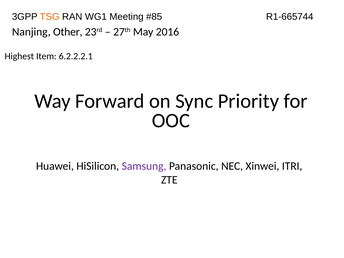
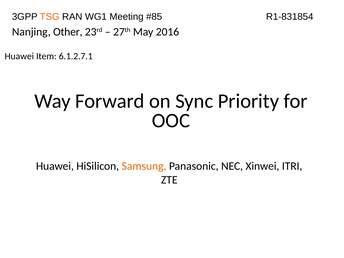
R1-665744: R1-665744 -> R1-831854 (290, 17)
Highest: Highest -> Huawei (19, 56)
6.2.2.2.1: 6.2.2.2.1 -> 6.1.2.7.1 (76, 56)
Samsung colour: purple -> orange (144, 166)
